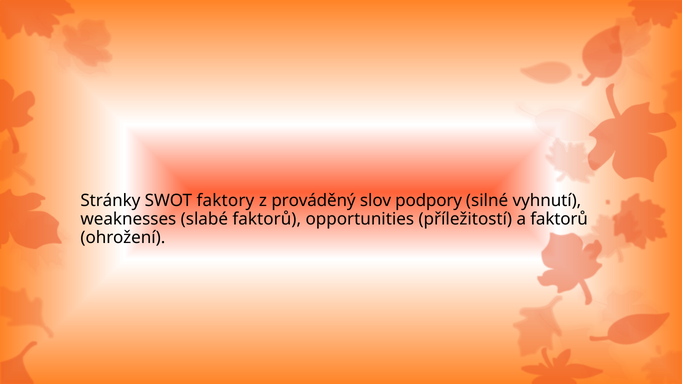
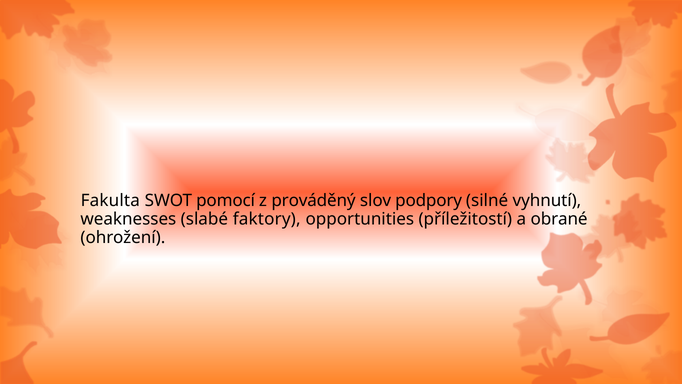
Stránky: Stránky -> Fakulta (110, 200)
faktory: faktory -> pomocí (226, 200)
slabé faktorů: faktorů -> faktory (267, 219)
a faktorů: faktorů -> obrané (559, 219)
